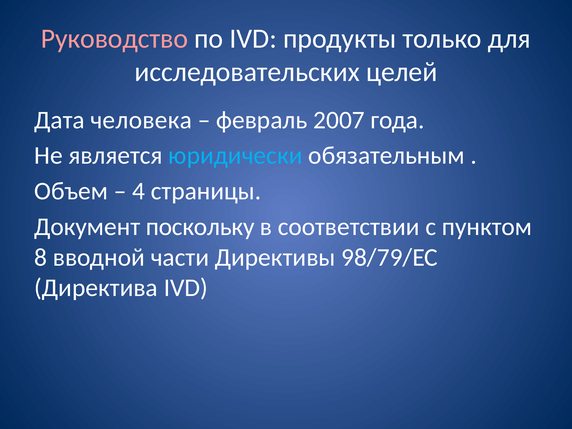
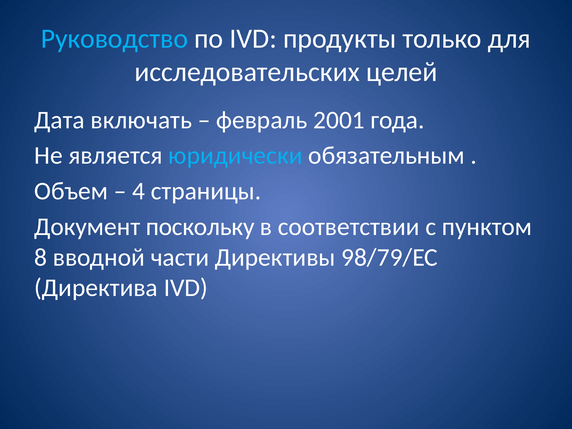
Руководство colour: pink -> light blue (114, 39)
человека: человека -> включать (141, 120)
2007: 2007 -> 2001 (339, 120)
